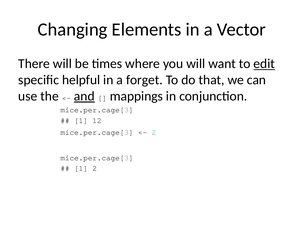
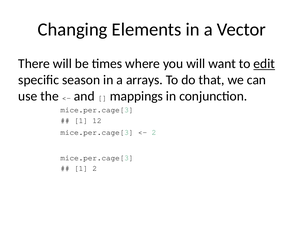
helpful: helpful -> season (81, 80)
forget: forget -> arrays (144, 80)
and underline: present -> none (84, 96)
